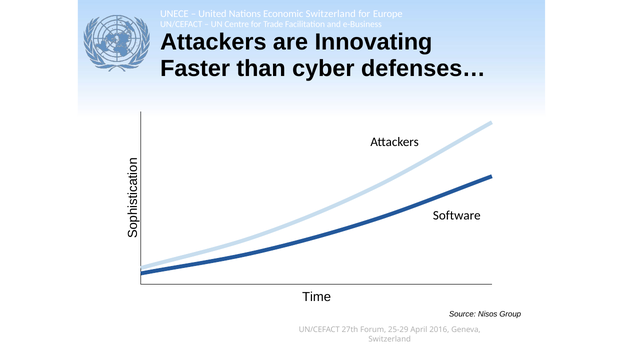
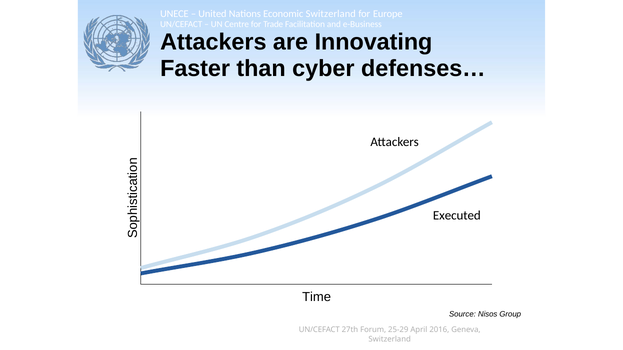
Software: Software -> Executed (457, 216)
